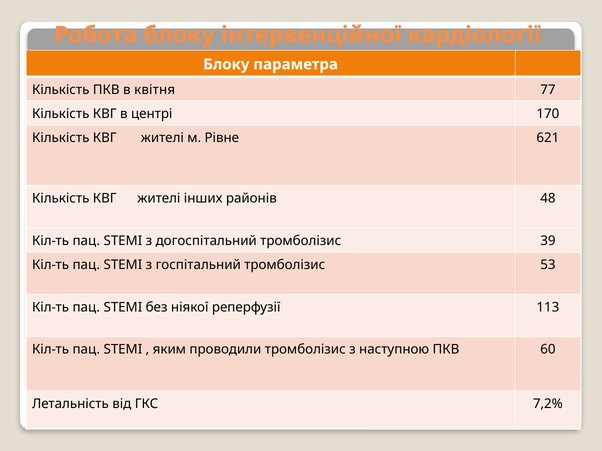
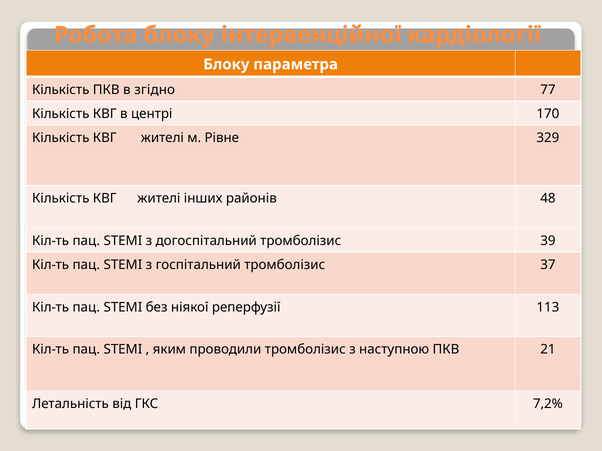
квітня: квітня -> згідно (155, 90)
621: 621 -> 329 (548, 138)
53: 53 -> 37 (548, 265)
60: 60 -> 21 (548, 350)
